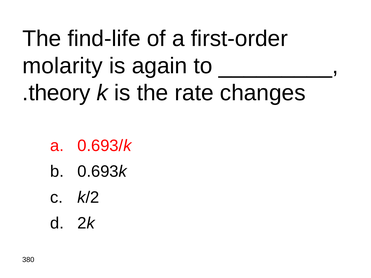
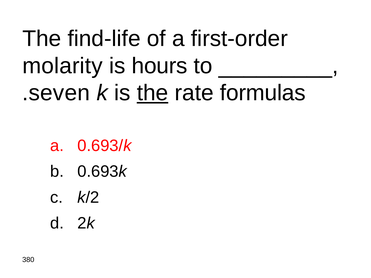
again: again -> hours (160, 66)
theory: theory -> seven (59, 93)
the underline: none -> present (153, 93)
changes: changes -> formulas (263, 93)
